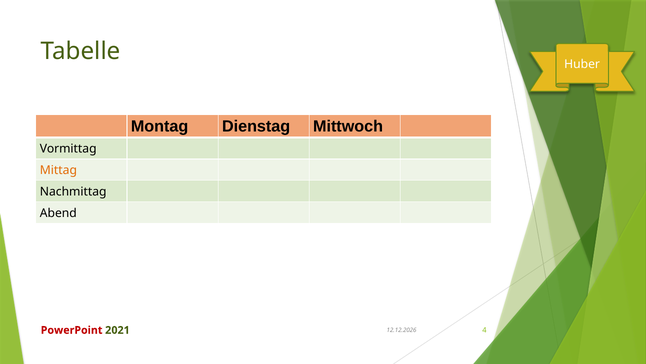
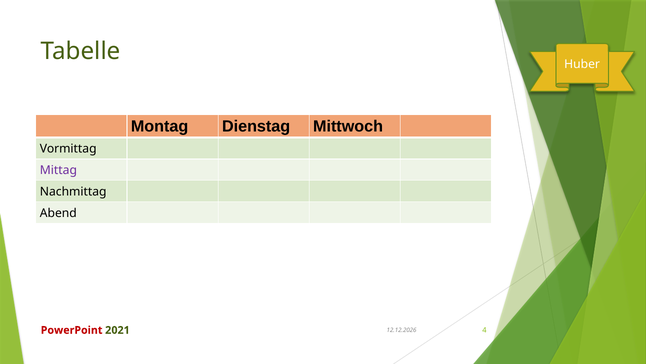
Mittag colour: orange -> purple (58, 170)
